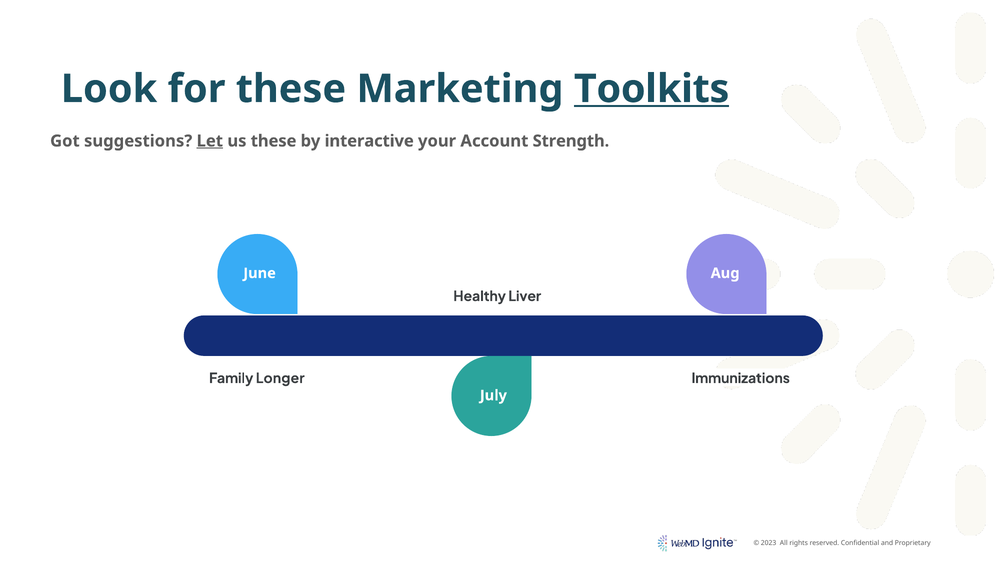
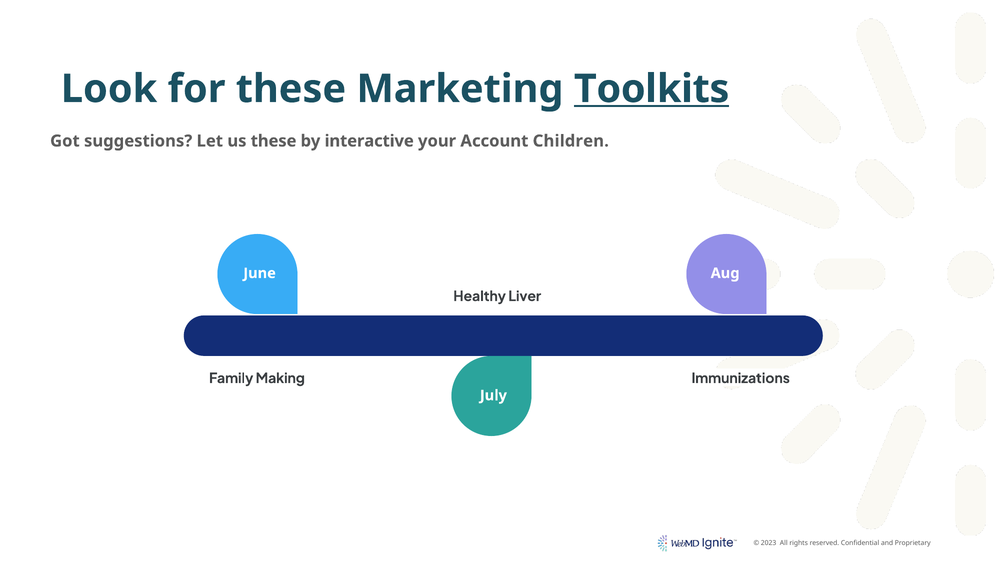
Let underline: present -> none (210, 141)
Strength: Strength -> Children (571, 141)
Longer: Longer -> Making (280, 378)
